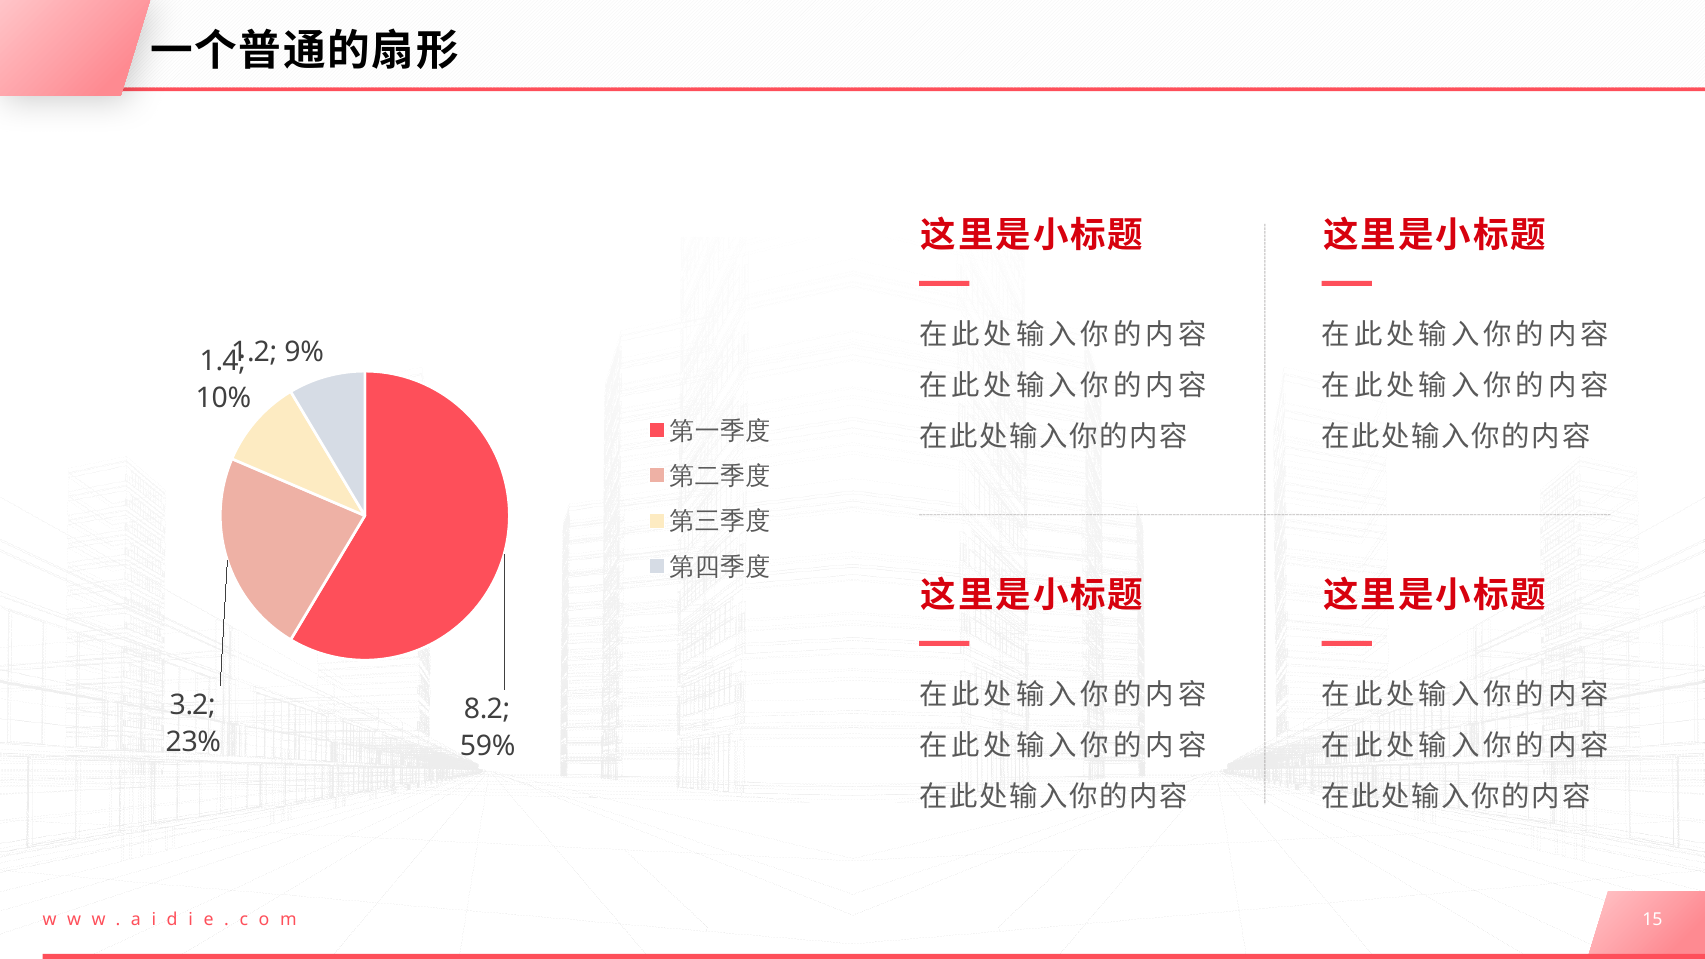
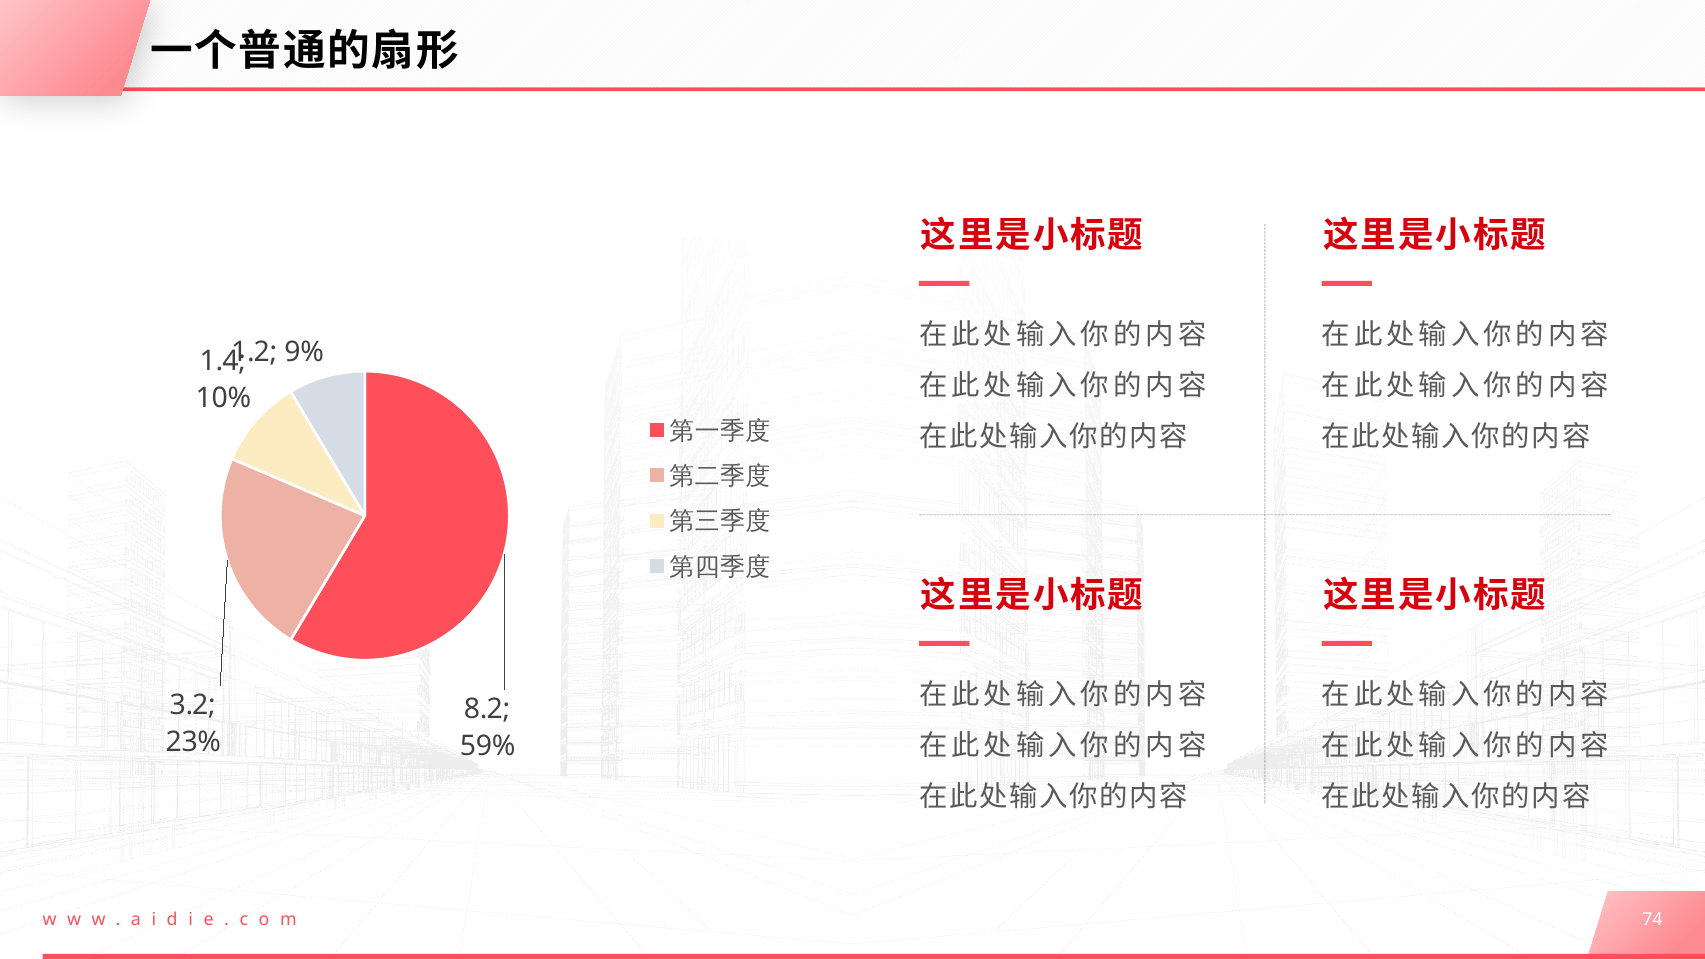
15: 15 -> 74 (1652, 920)
